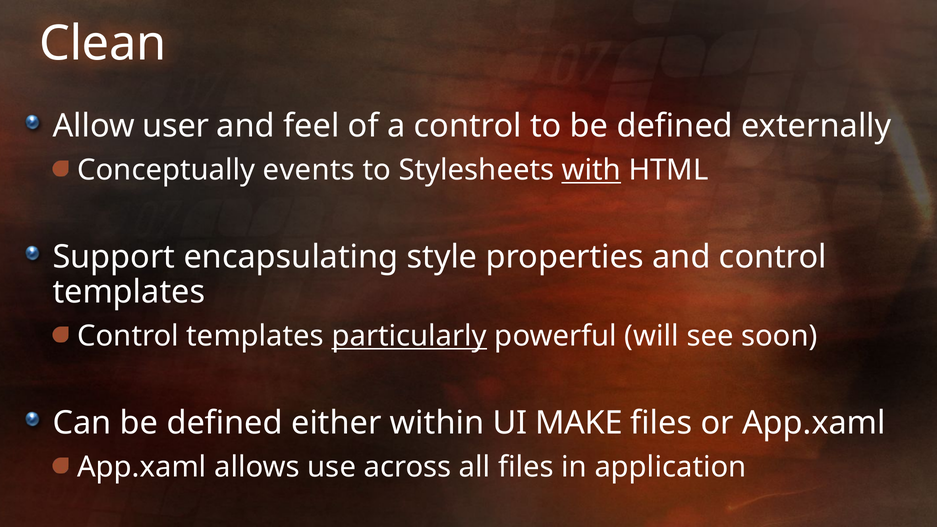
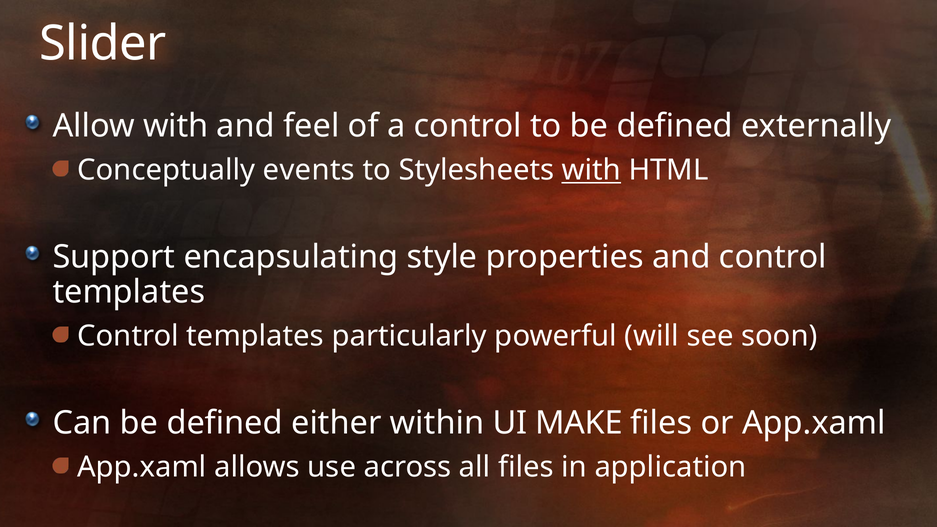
Clean: Clean -> Slider (103, 44)
Allow user: user -> with (176, 126)
particularly underline: present -> none (409, 336)
